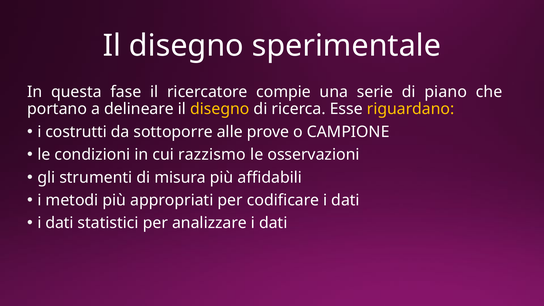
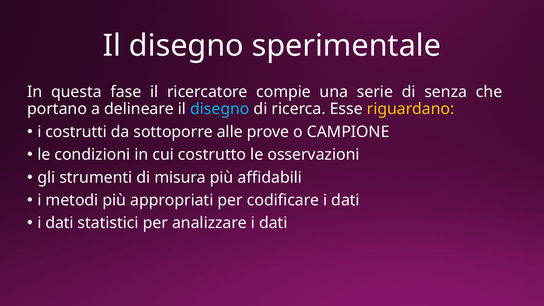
piano: piano -> senza (446, 92)
disegno colour: yellow -> light blue (220, 109)
razzismo: razzismo -> costrutto (212, 155)
